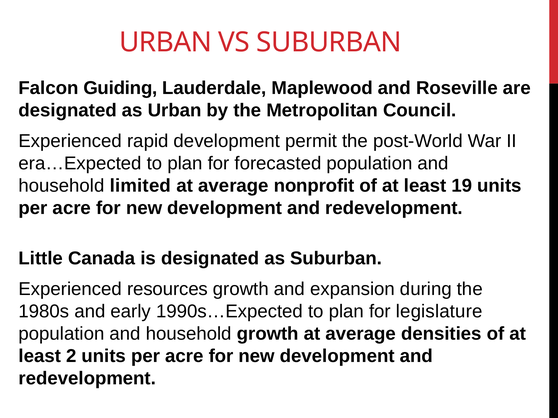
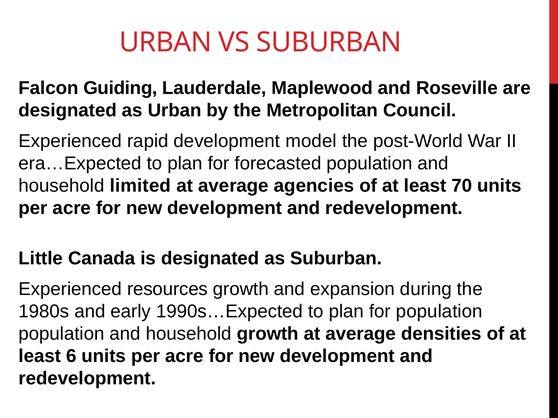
permit: permit -> model (311, 141)
nonprofit: nonprofit -> agencies (314, 186)
19: 19 -> 70 (462, 186)
for legislature: legislature -> population (439, 312)
2: 2 -> 6 (71, 356)
